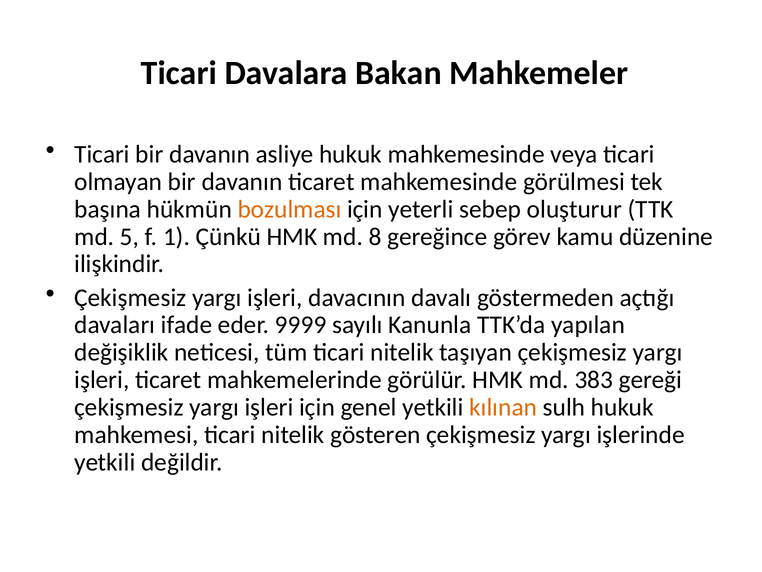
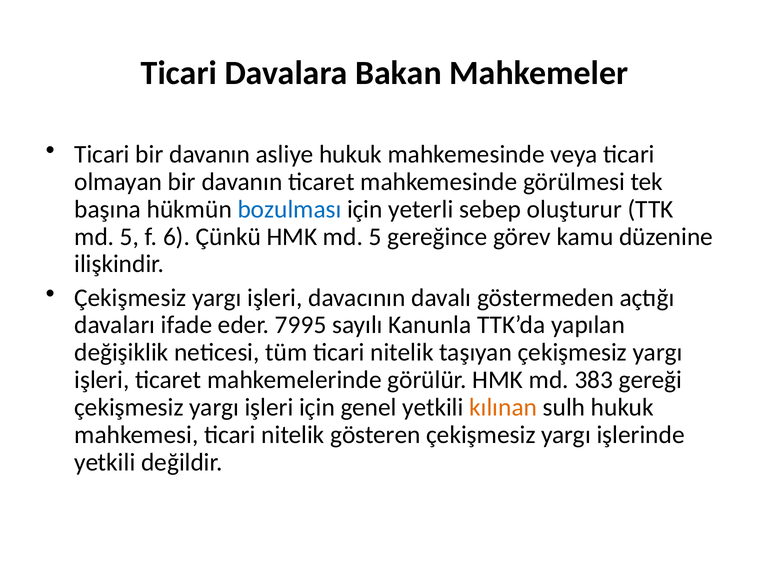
bozulması colour: orange -> blue (289, 209)
1: 1 -> 6 (177, 236)
HMK md 8: 8 -> 5 (375, 236)
9999: 9999 -> 7995 (301, 325)
